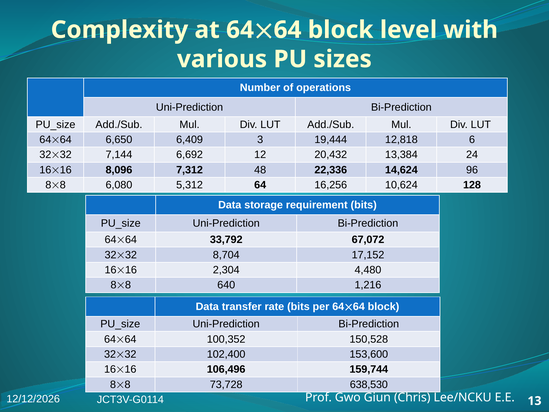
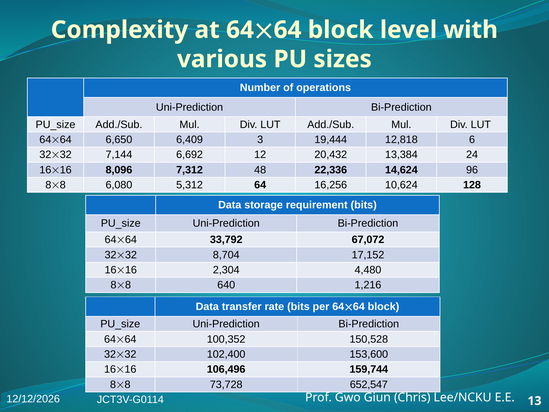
638,530: 638,530 -> 652,547 (369, 384)
